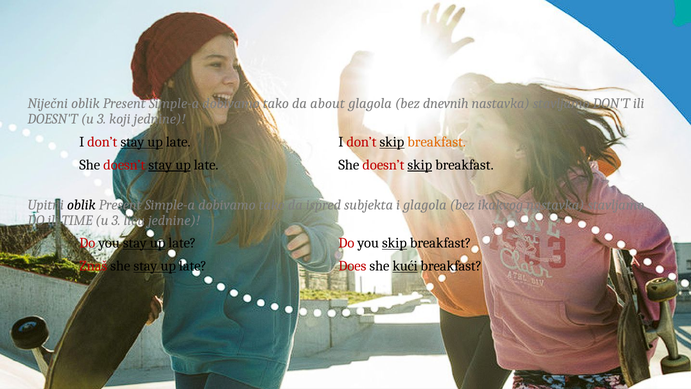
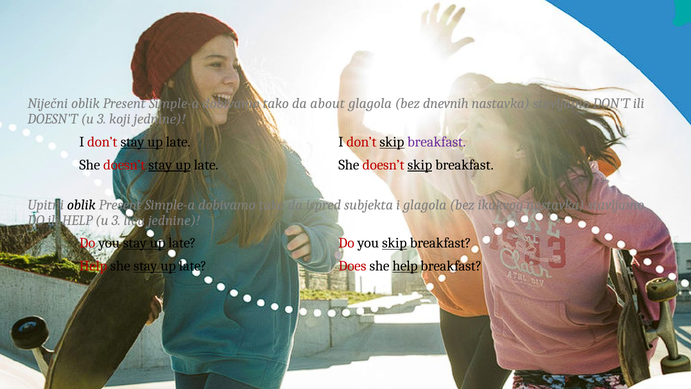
breakfast colour: orange -> purple (437, 142)
ili TIME: TIME -> HELP (77, 220)
Znaš: Znaš -> Help (93, 266)
she kući: kući -> help (405, 266)
